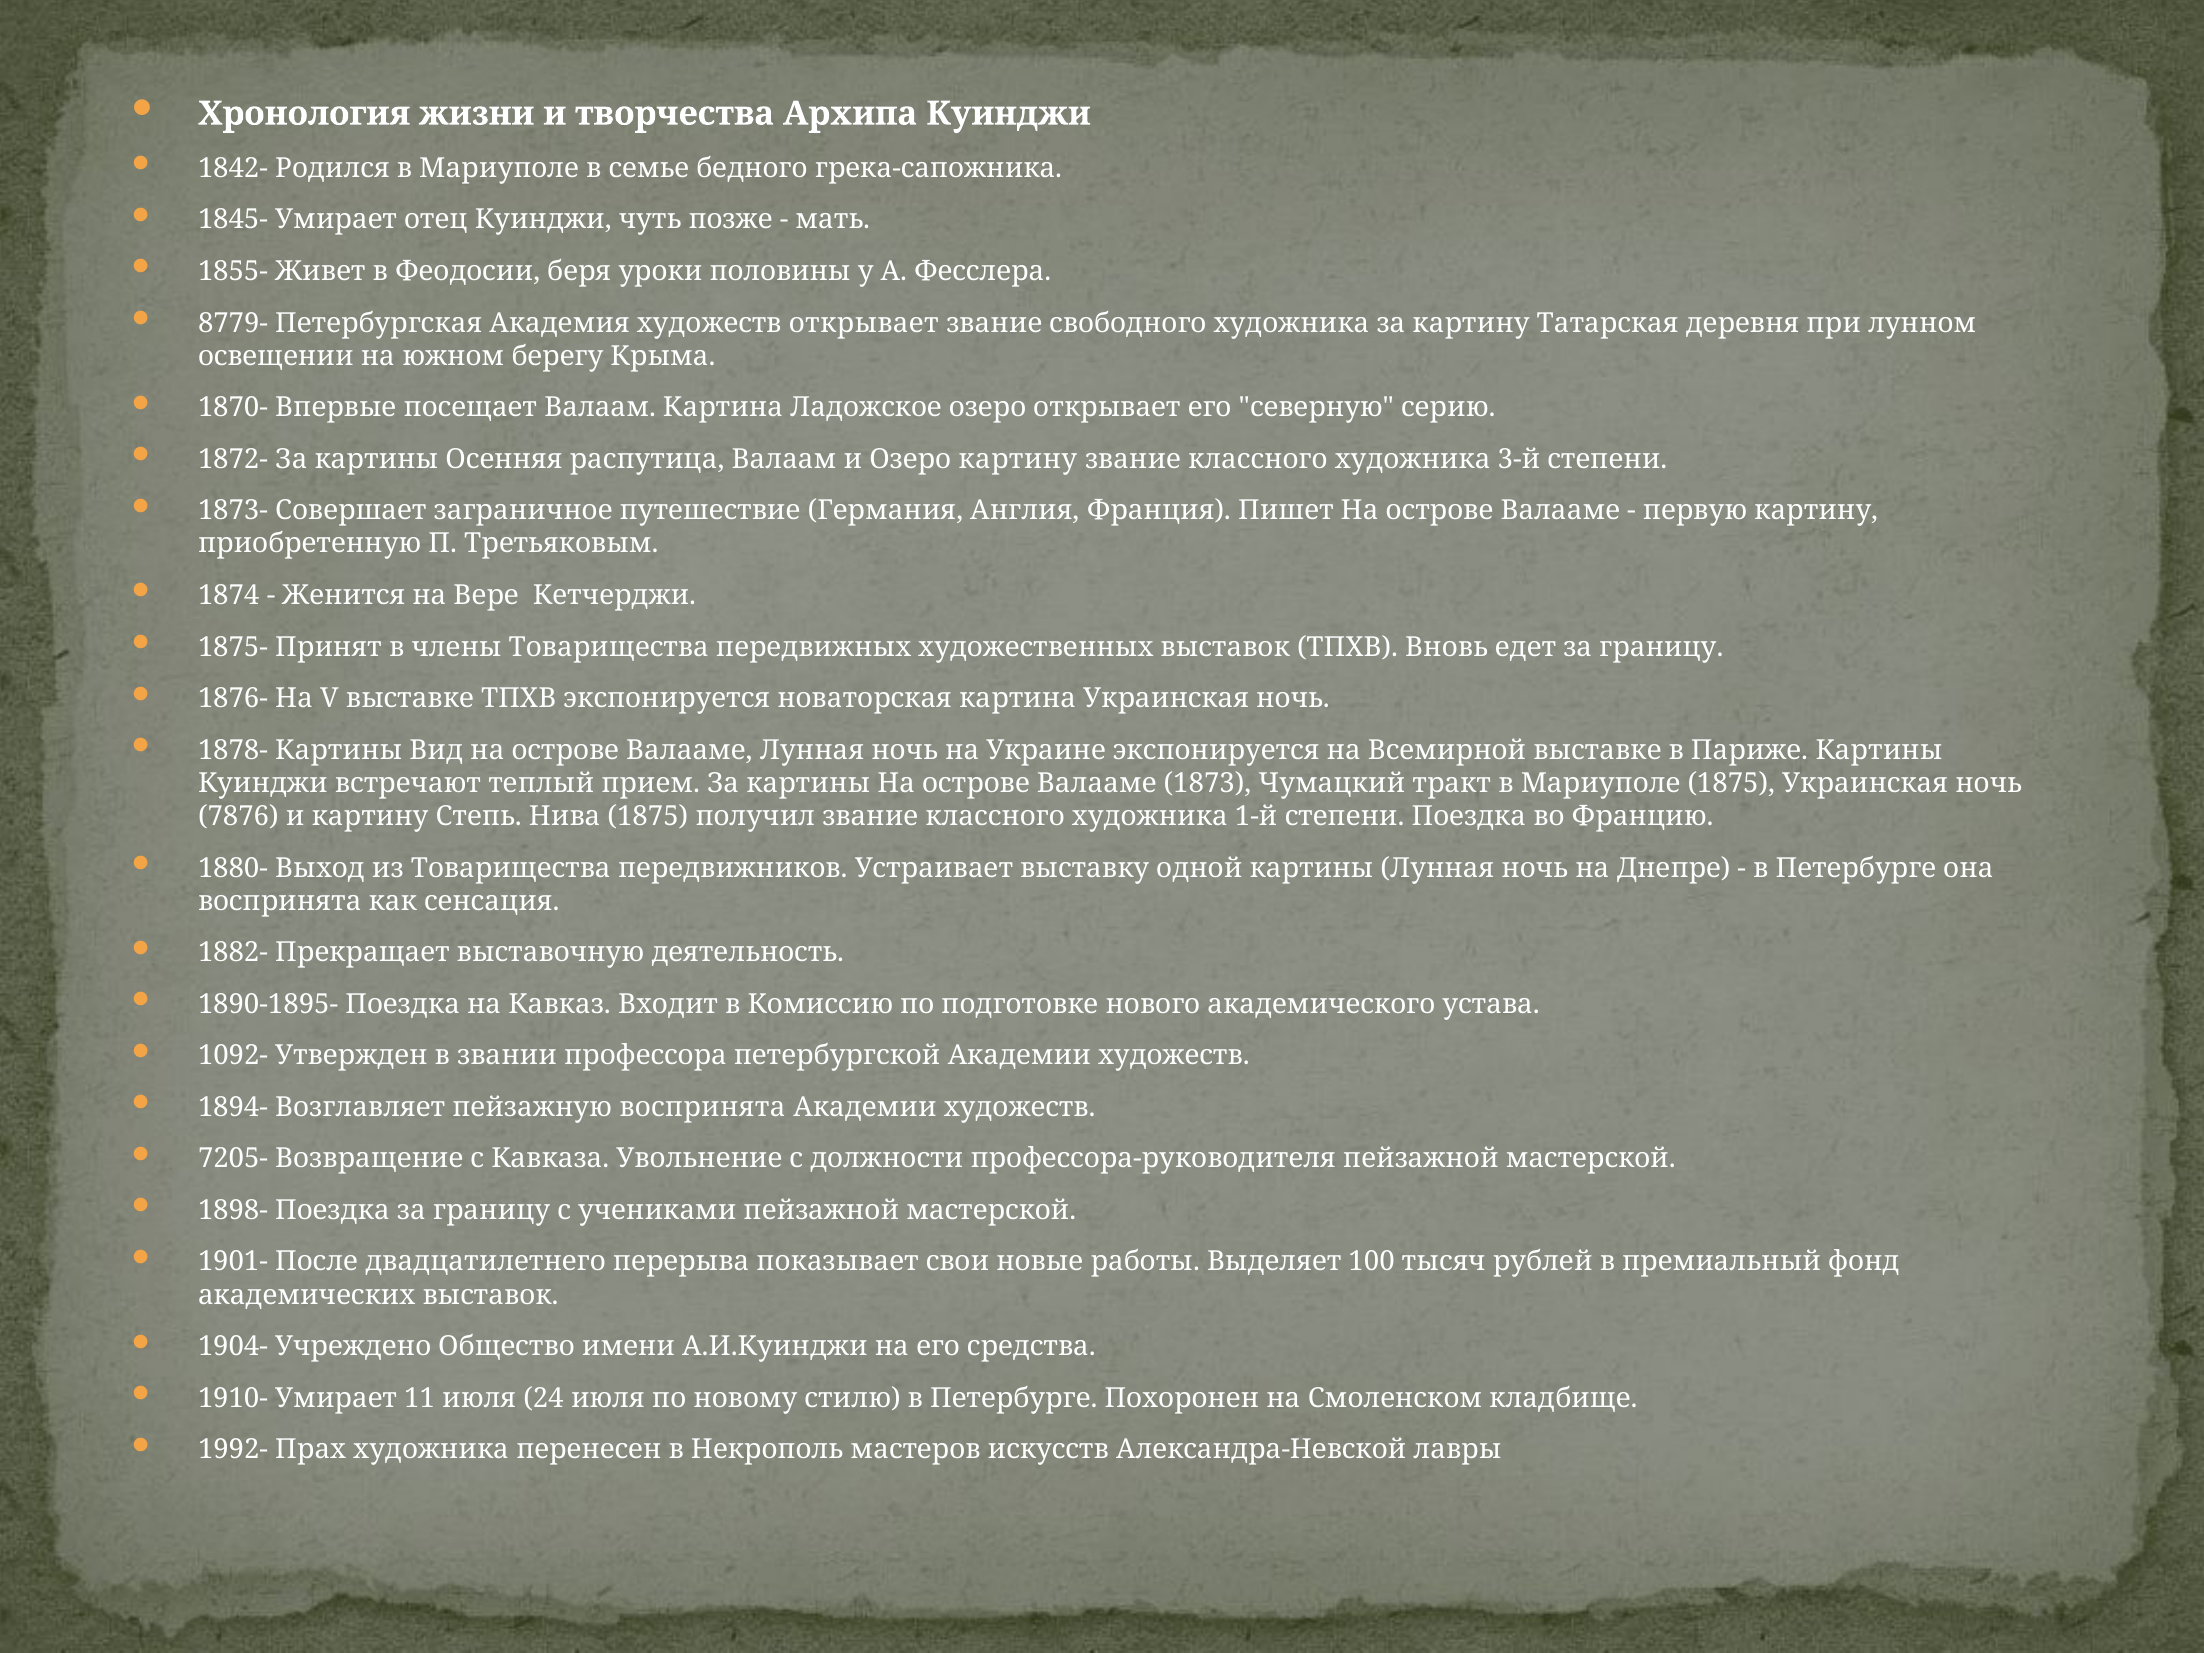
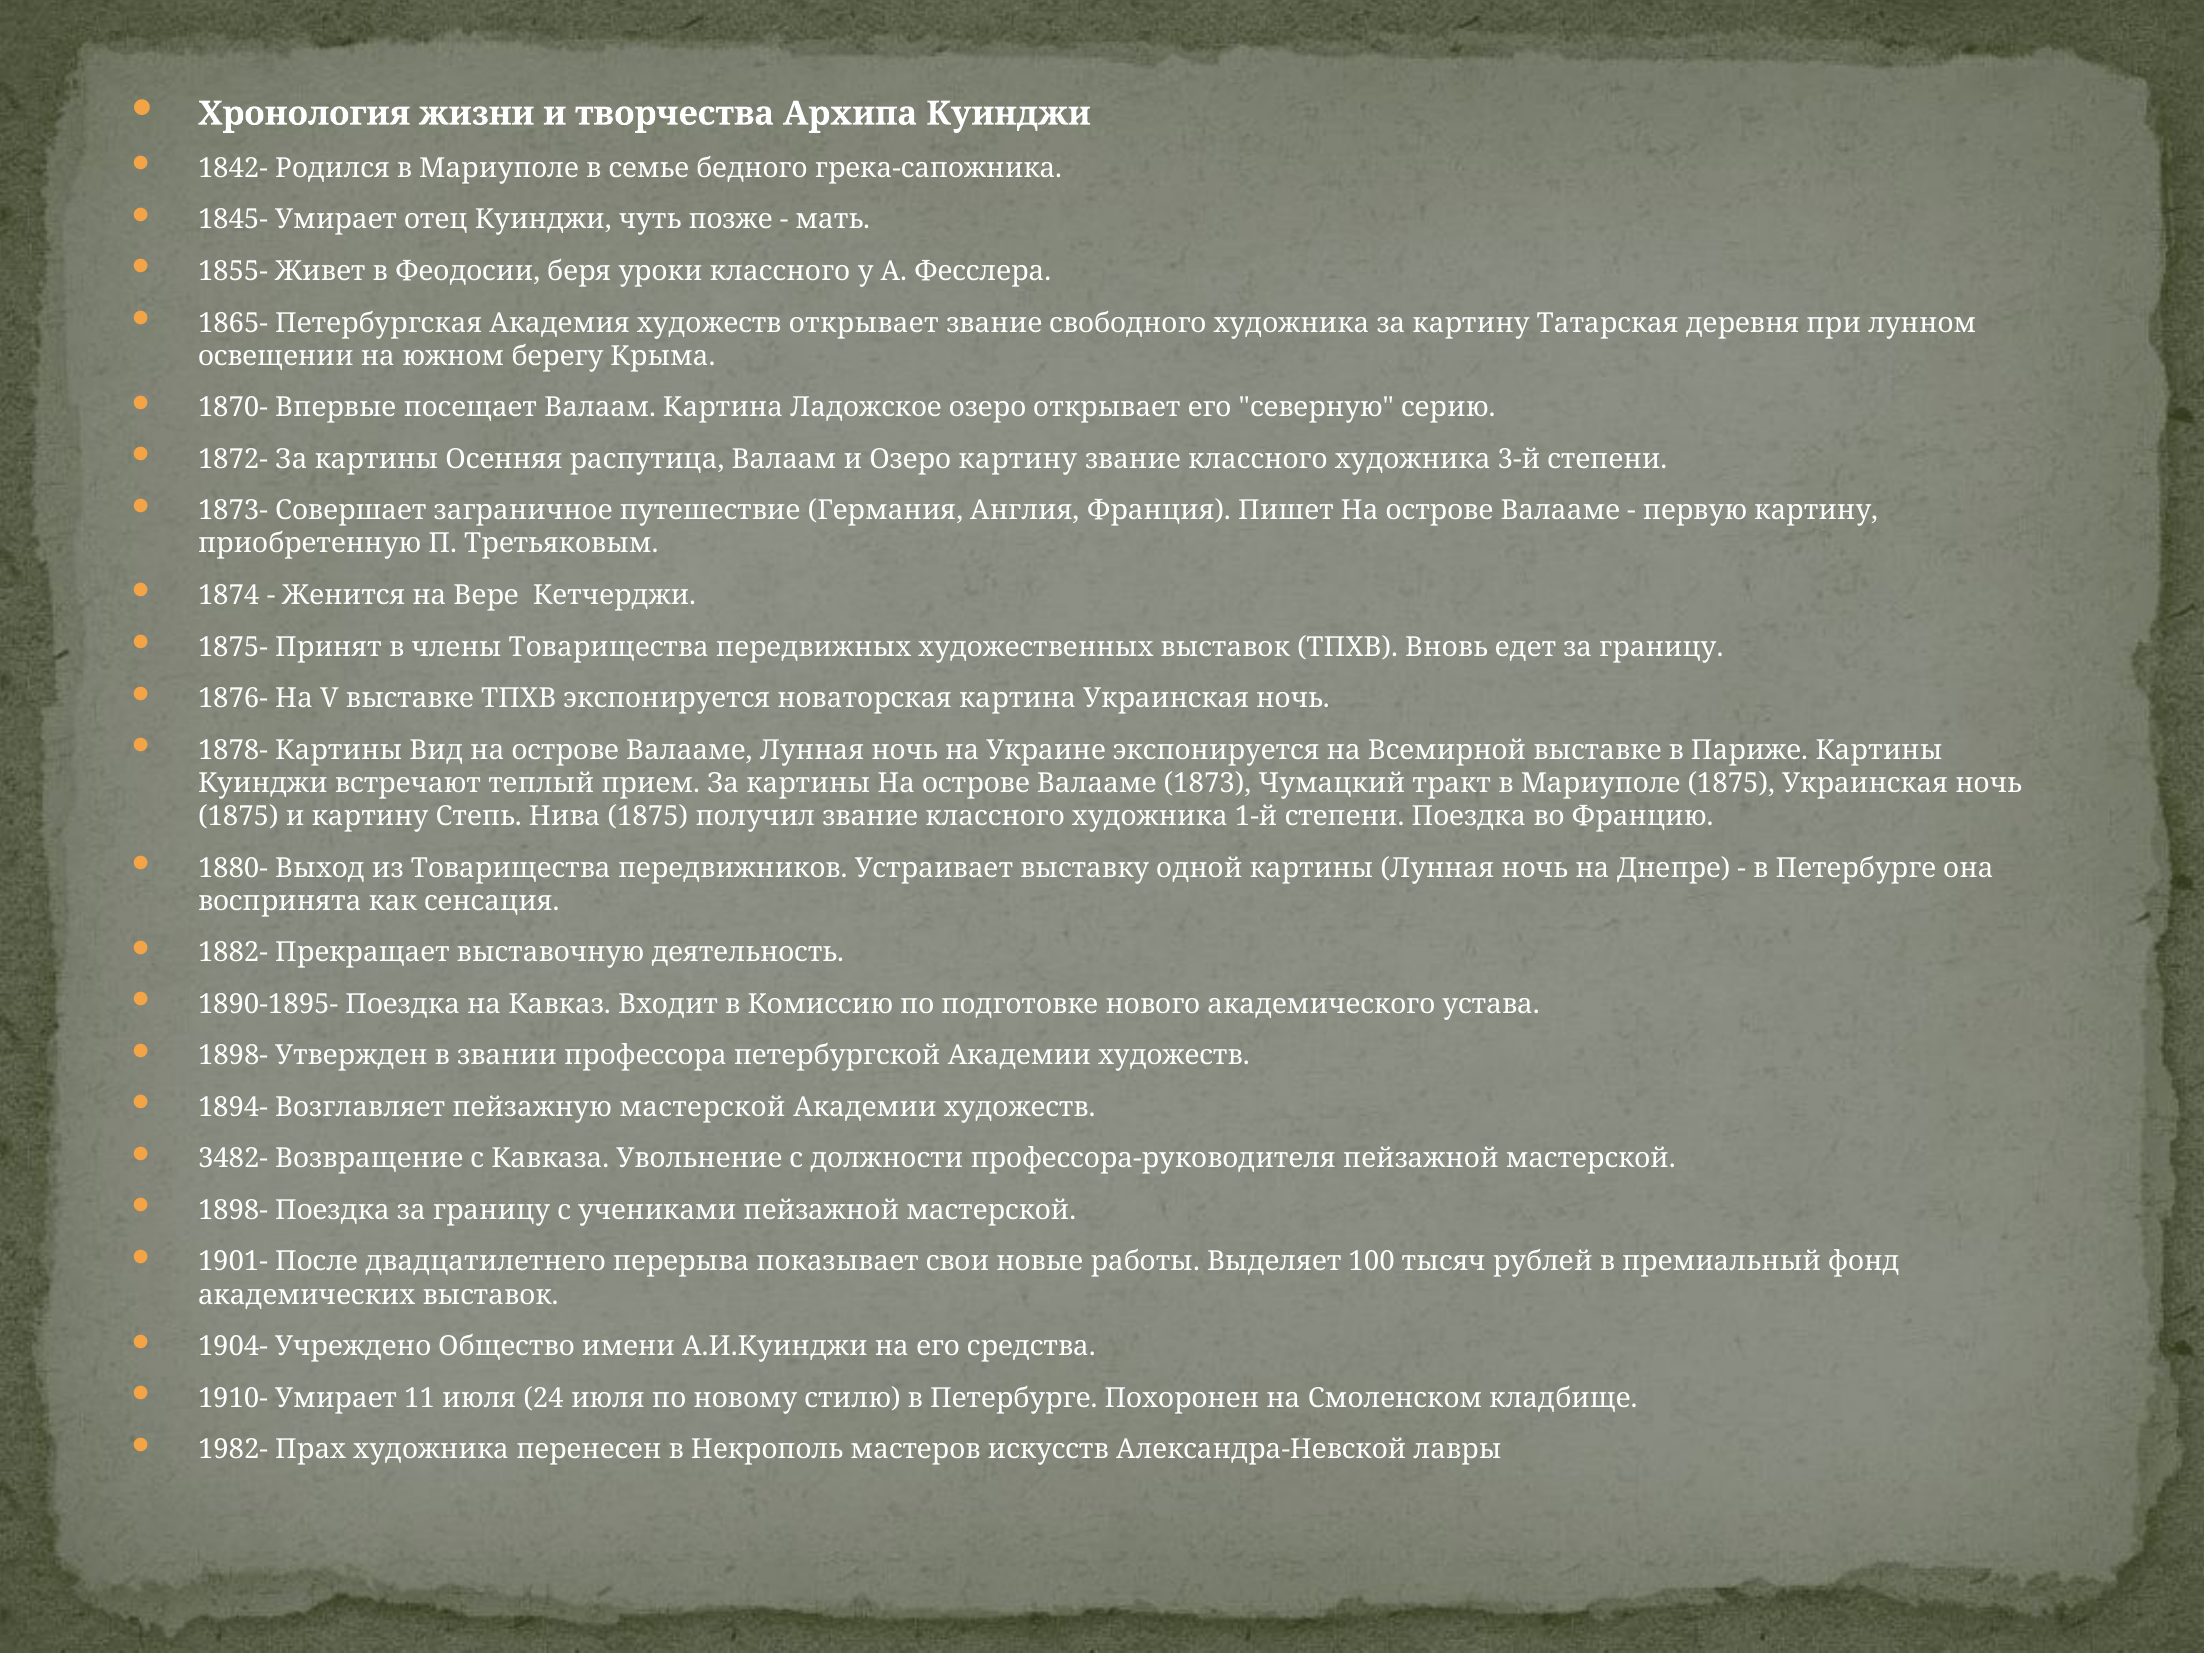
уроки половины: половины -> классного (780, 271)
8779-: 8779- -> 1865- (233, 323)
7876: 7876 -> 1875 (238, 816)
1092-: 1092- -> 1898- (233, 1056)
пейзажную воспринята: воспринята -> мастерской (702, 1107)
7205-: 7205- -> 3482- (233, 1159)
1992-: 1992- -> 1982- (233, 1450)
